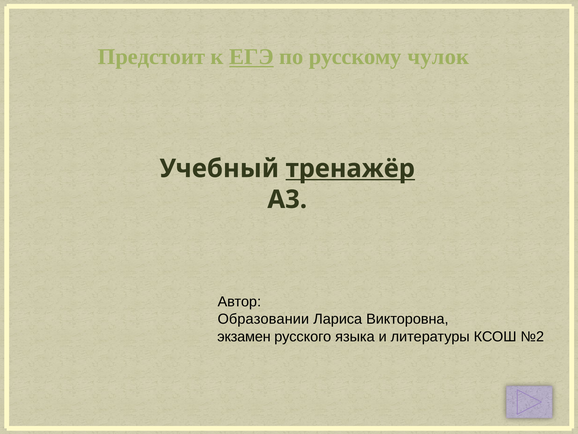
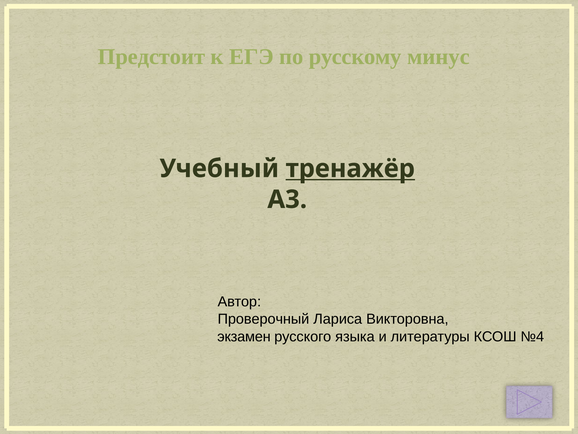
ЕГЭ underline: present -> none (251, 57)
чулок: чулок -> минус (438, 57)
Образовании: Образовании -> Проверочный (263, 319)
№2: №2 -> №4 (532, 336)
